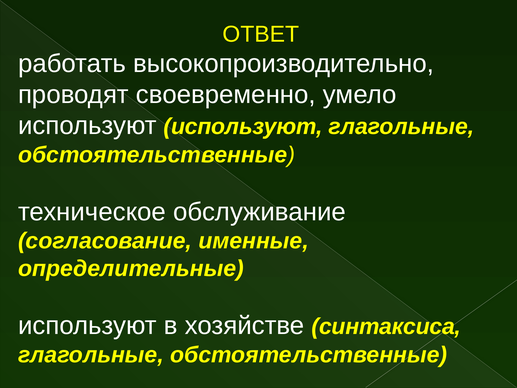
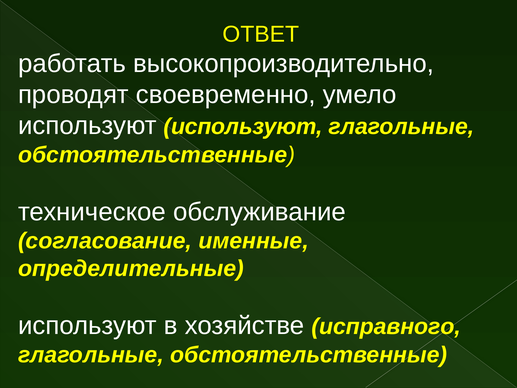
синтаксиса: синтаксиса -> исправного (386, 327)
